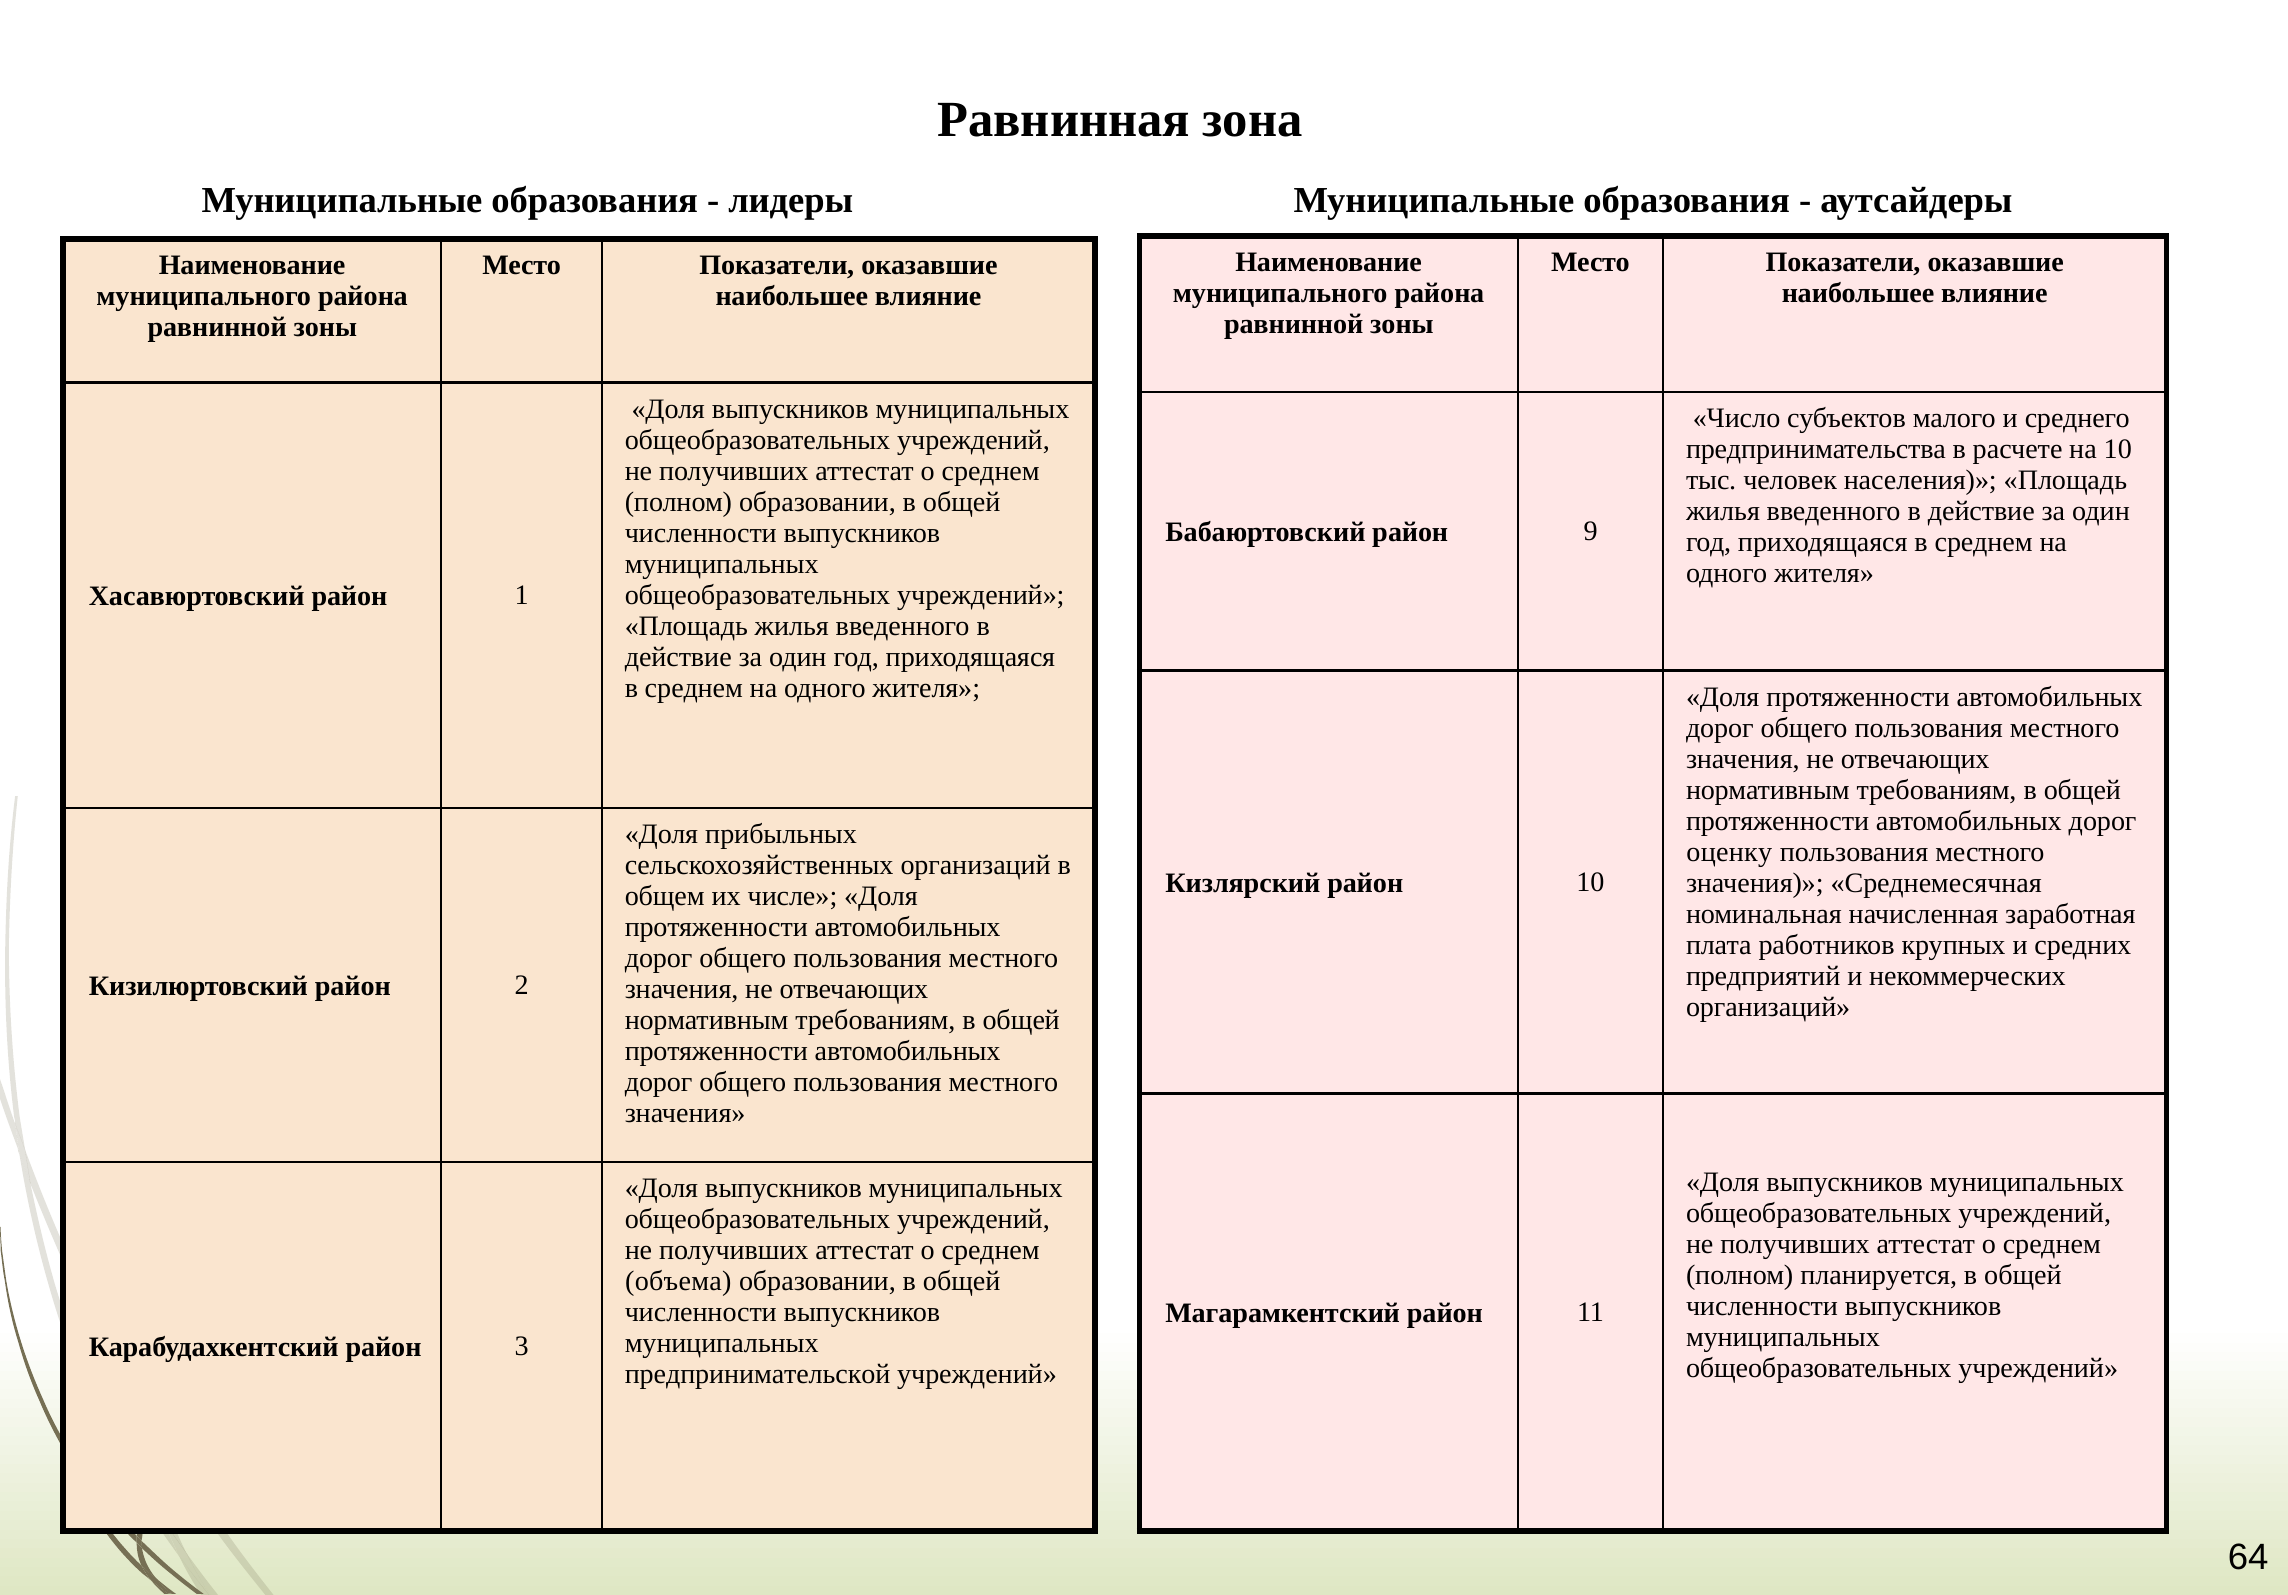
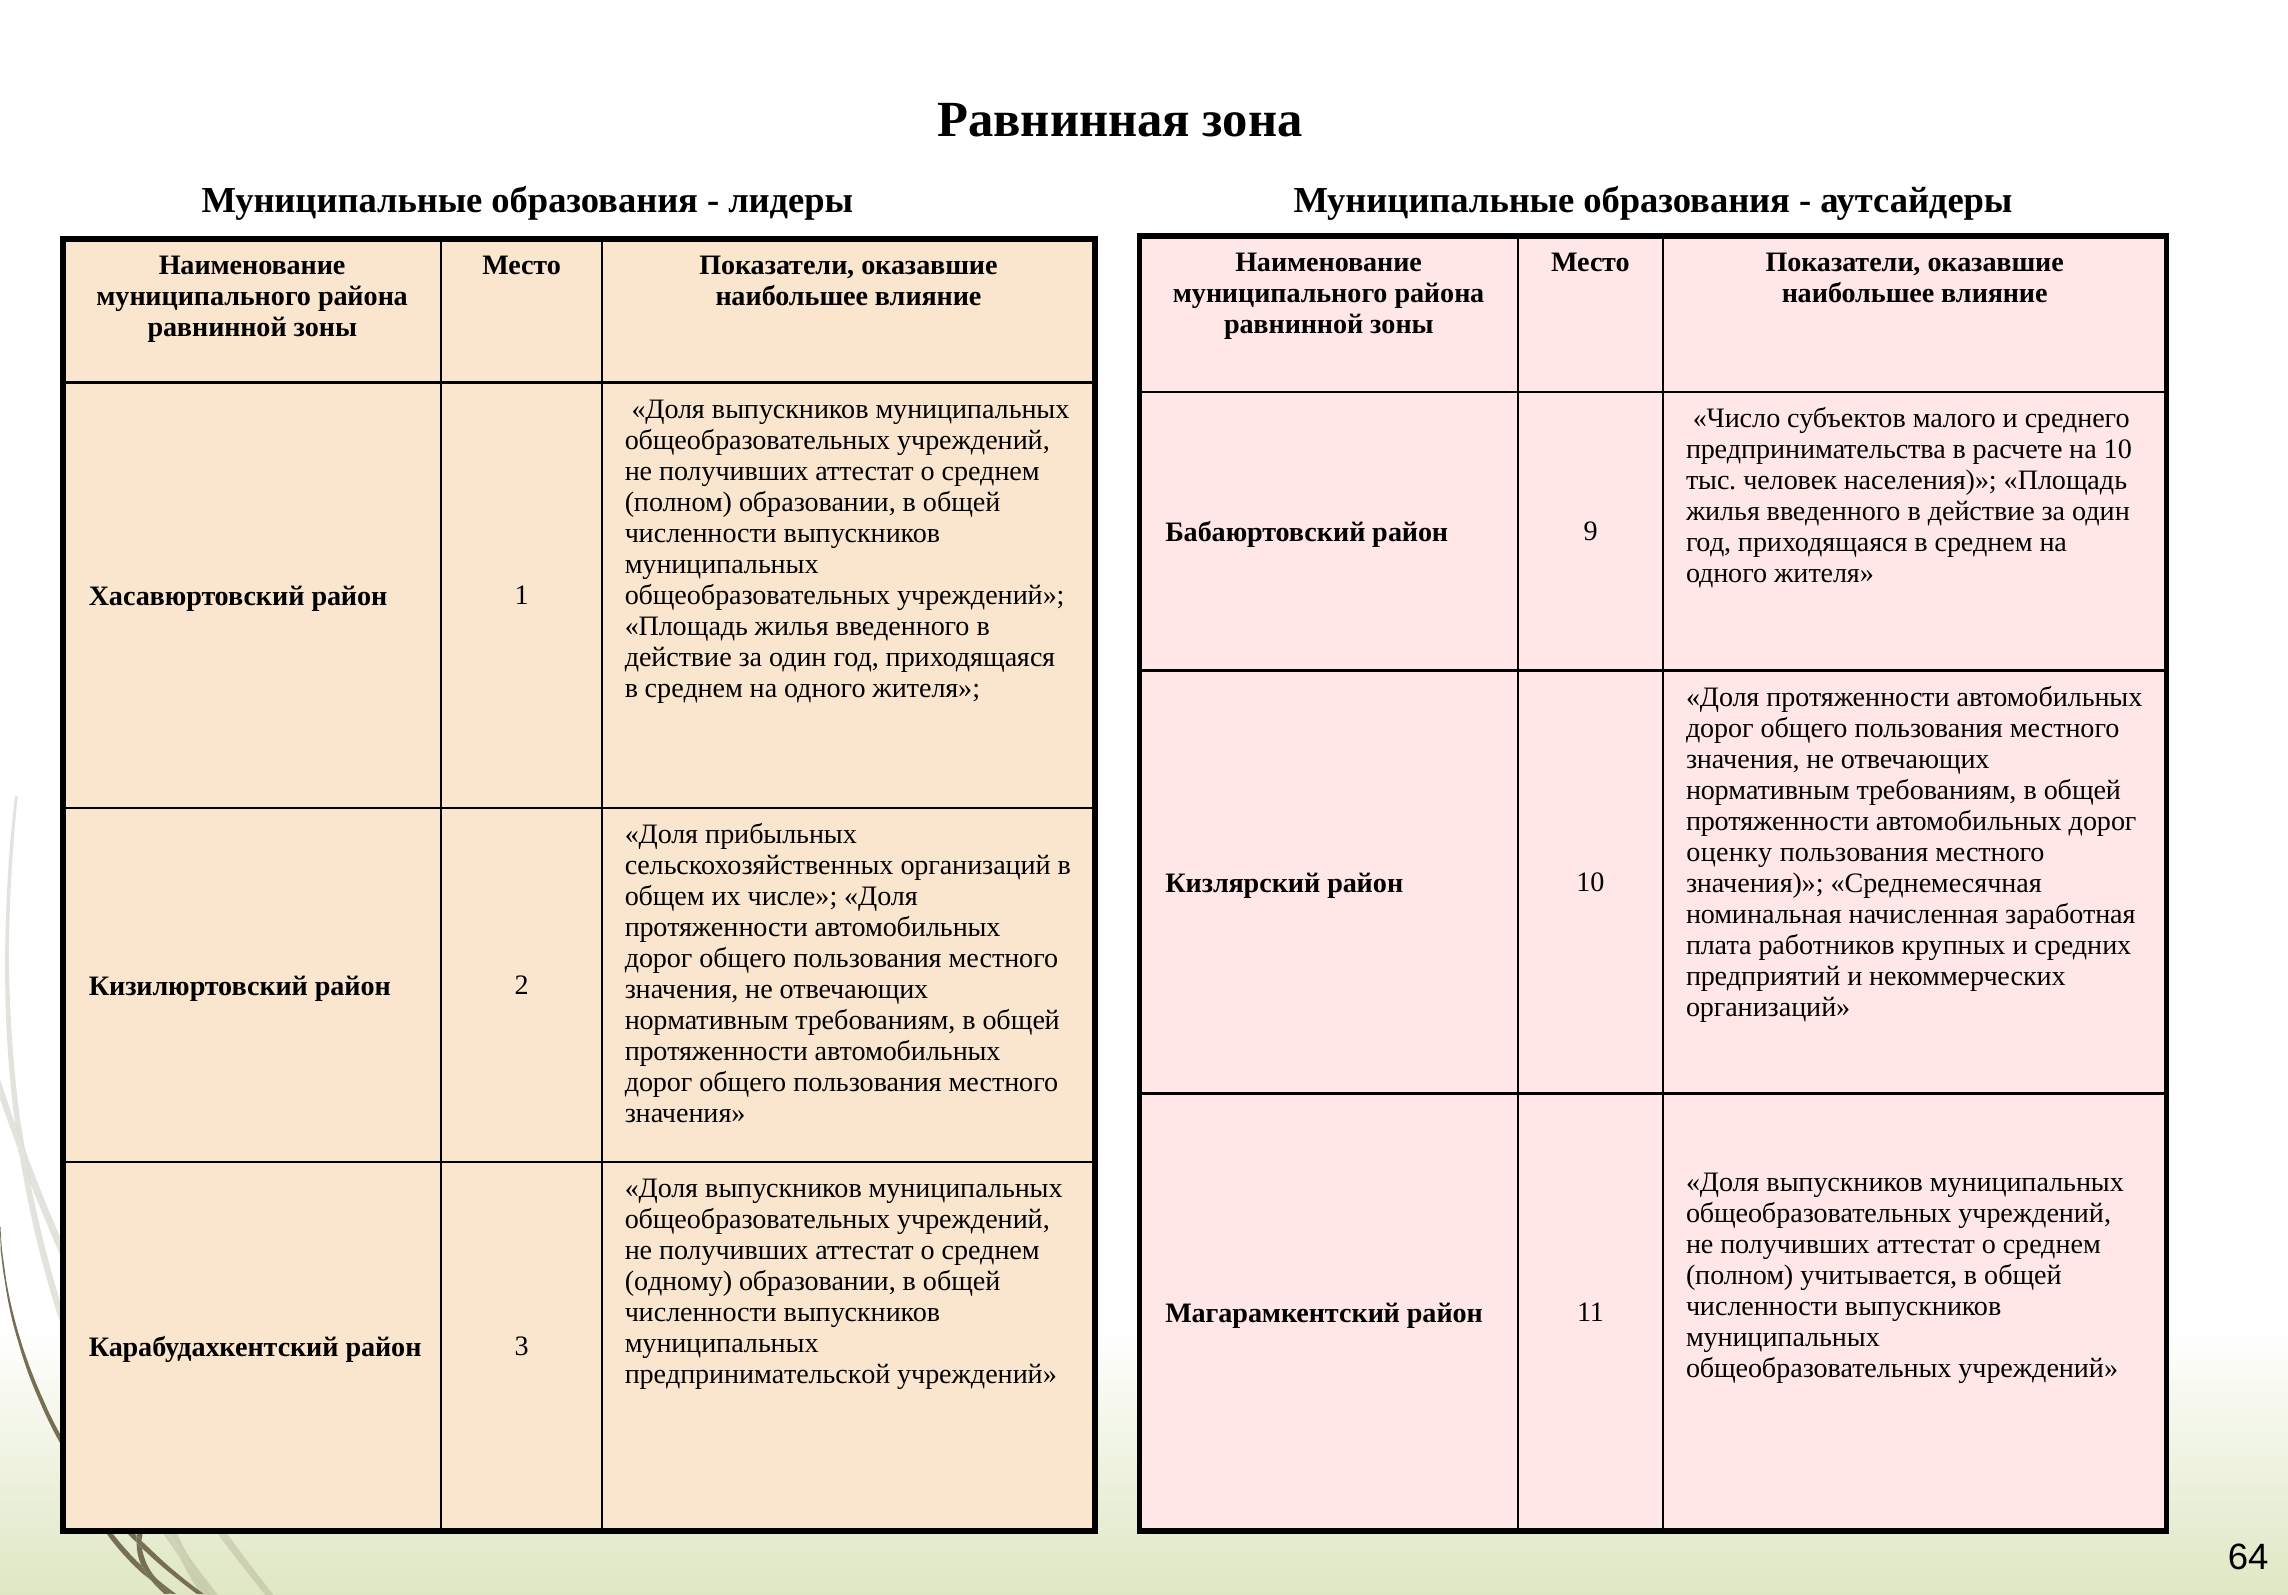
планируется: планируется -> учитывается (1879, 1274)
объема: объема -> одному (678, 1281)
